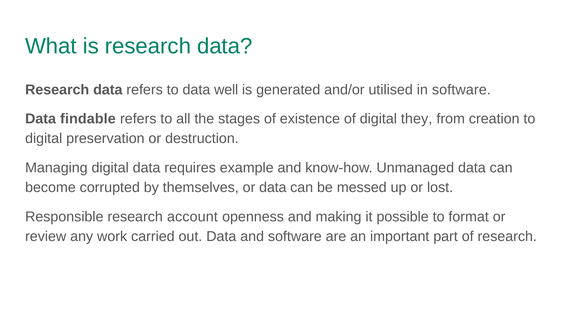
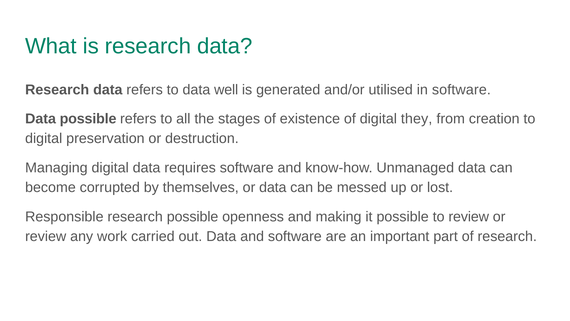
Data findable: findable -> possible (88, 119)
requires example: example -> software (247, 168)
research account: account -> possible (193, 216)
to format: format -> review (469, 216)
